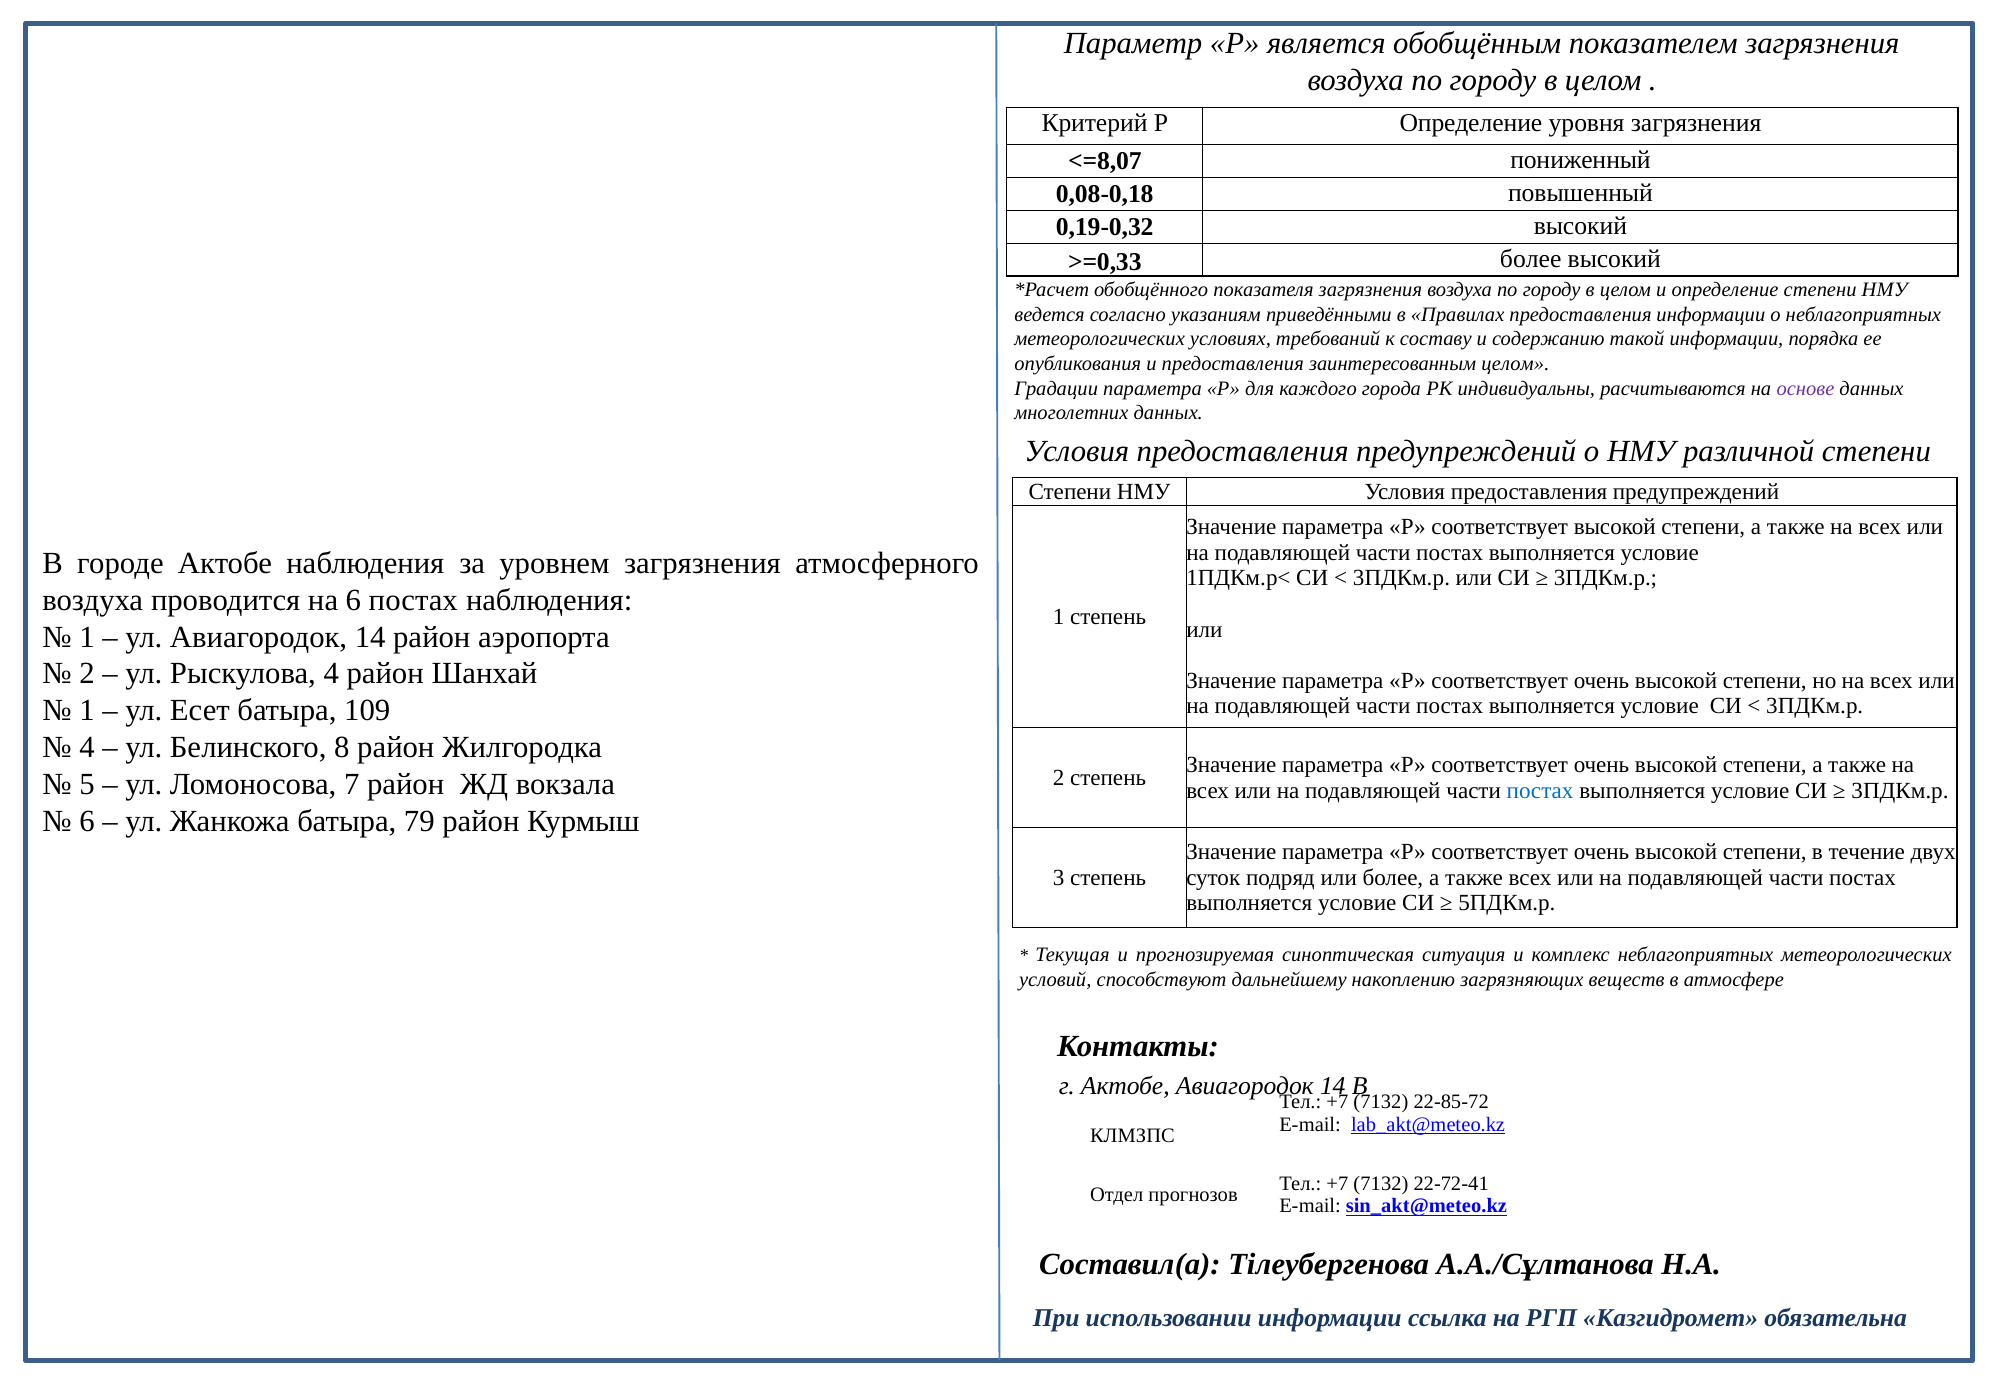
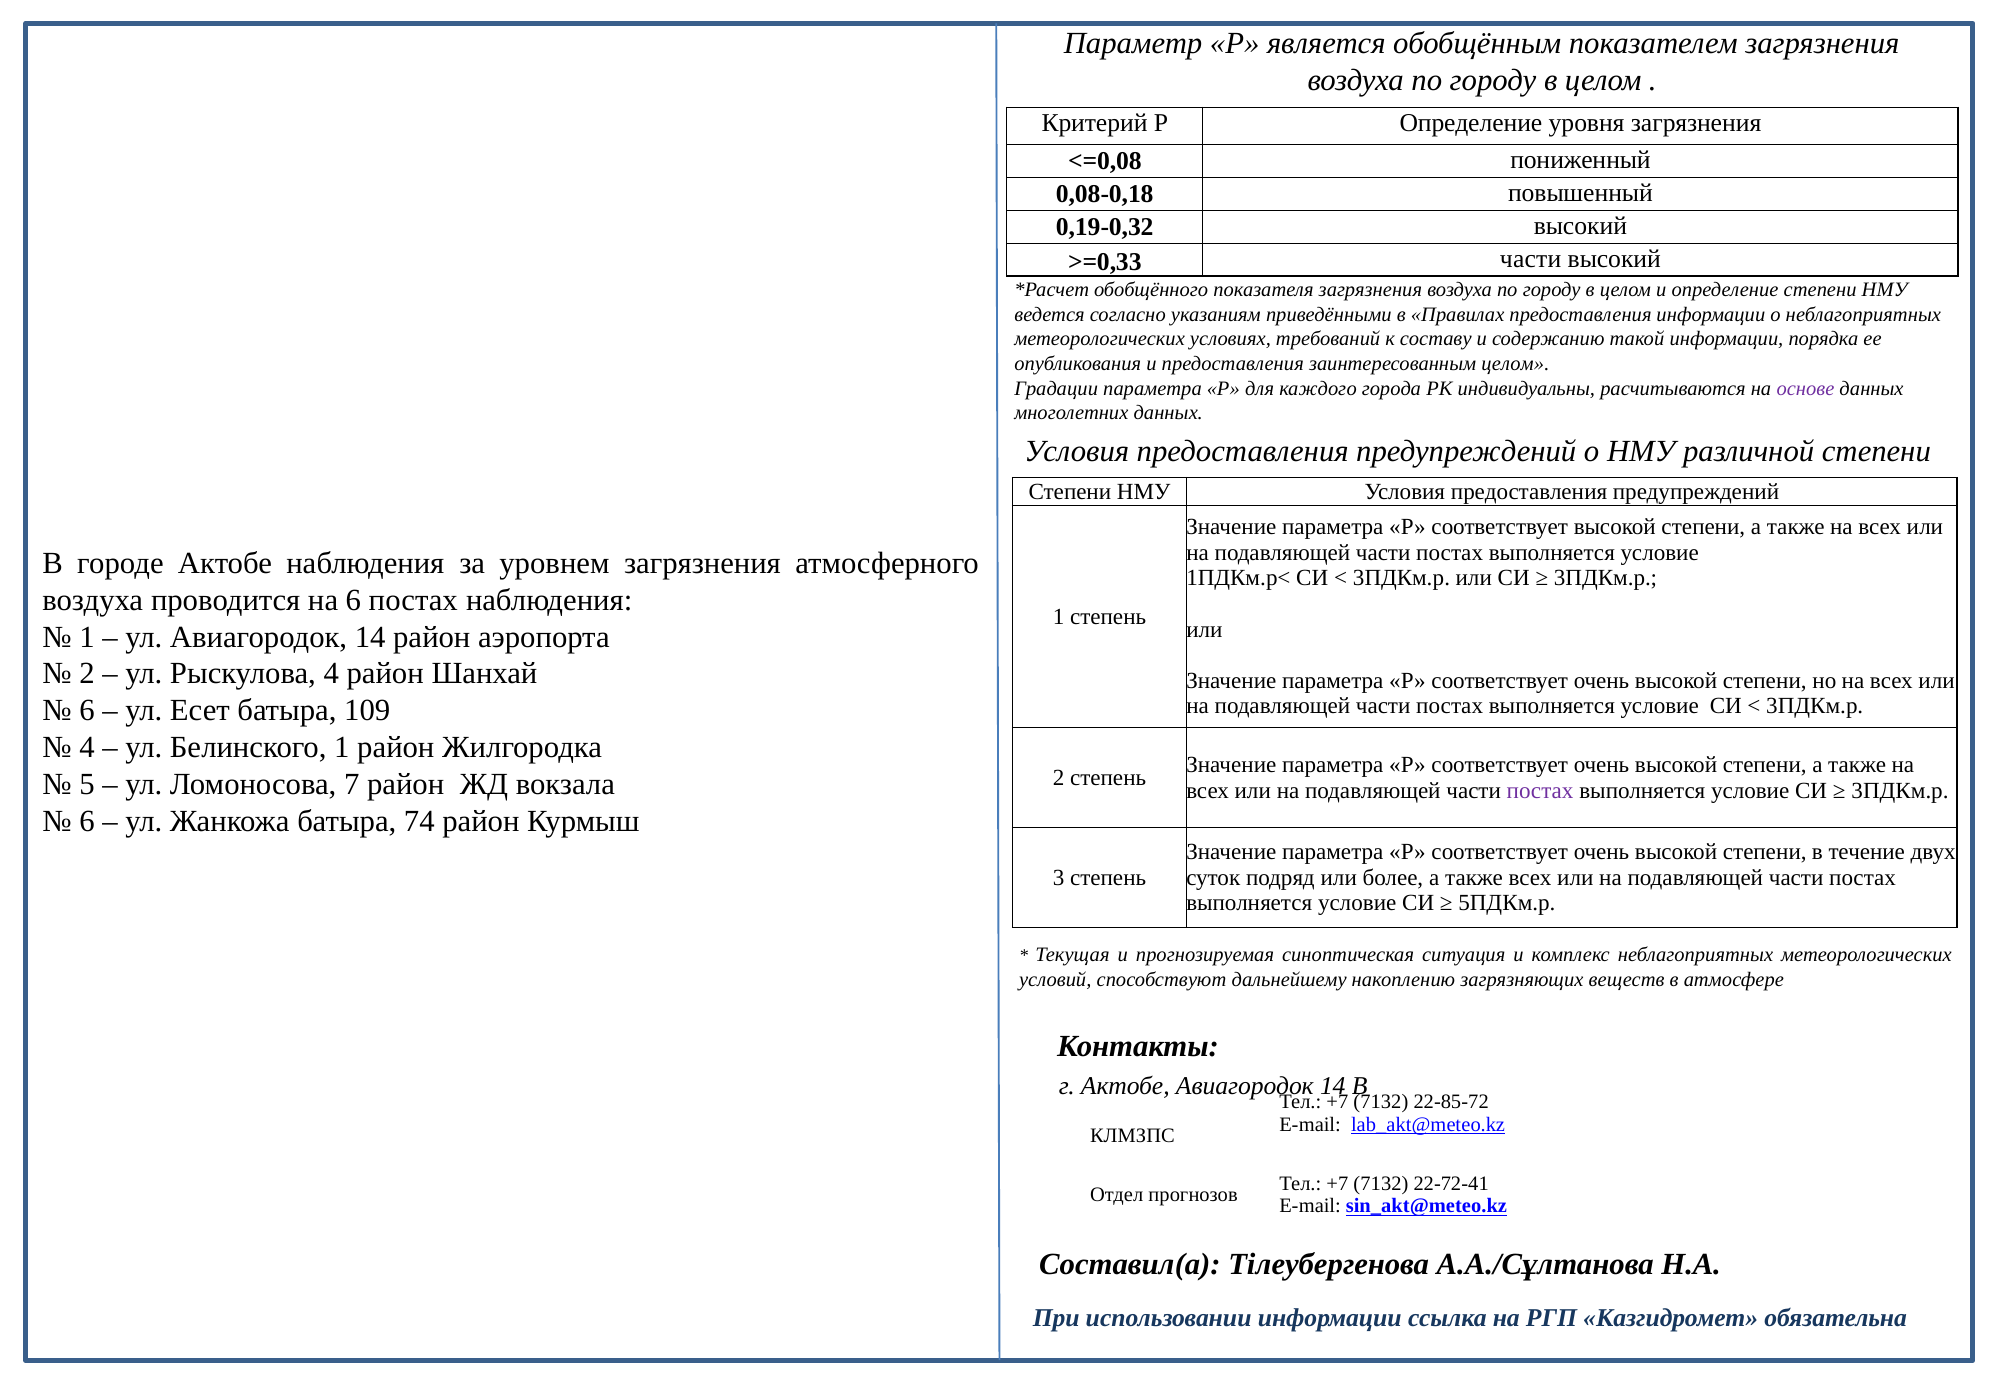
<=8,07: <=8,07 -> <=0,08 (1105, 161)
>=0,33 более: более -> части (1531, 259)
1: 1 -> 6 (87, 711)
Белинского 8: 8 -> 1 (342, 748)
постах colour: blue -> purple (1540, 790)
79: 79 -> 74 (419, 821)
